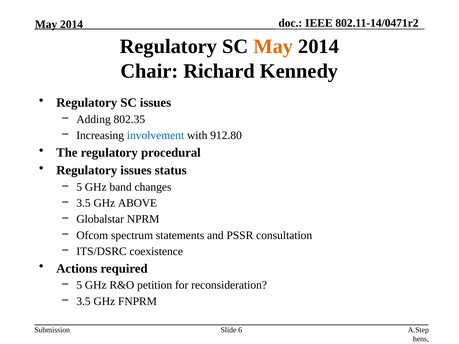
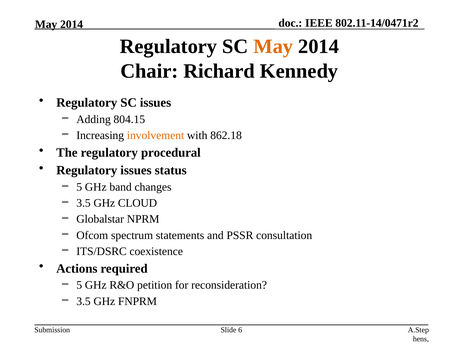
802.35: 802.35 -> 804.15 (129, 119)
involvement colour: blue -> orange (156, 135)
912.80: 912.80 -> 862.18 (226, 135)
ABOVE: ABOVE -> CLOUD (138, 203)
